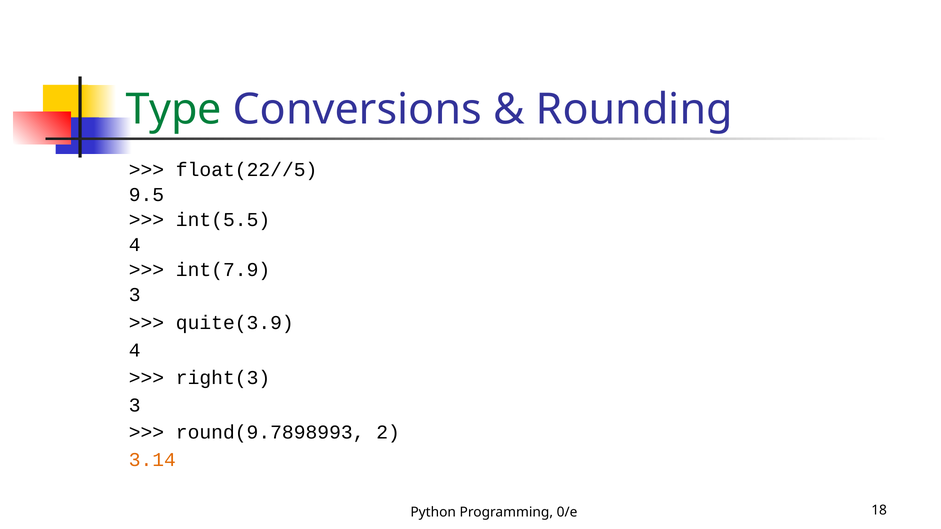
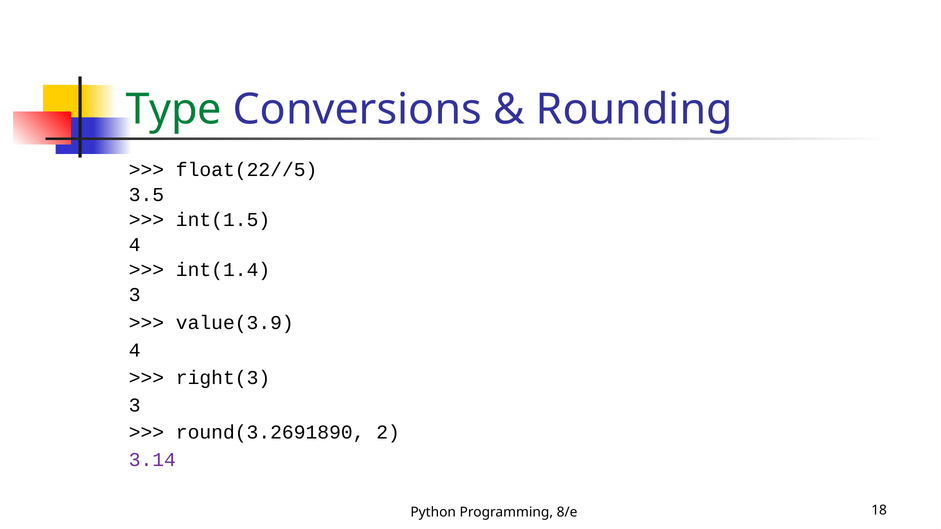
9.5: 9.5 -> 3.5 (146, 195)
int(5.5: int(5.5 -> int(1.5 (223, 220)
int(7.9: int(7.9 -> int(1.4 (223, 270)
quite(3.9: quite(3.9 -> value(3.9 (235, 323)
round(9.7898993: round(9.7898993 -> round(3.2691890 (270, 433)
3.14 colour: orange -> purple (152, 460)
0/e: 0/e -> 8/e (567, 513)
